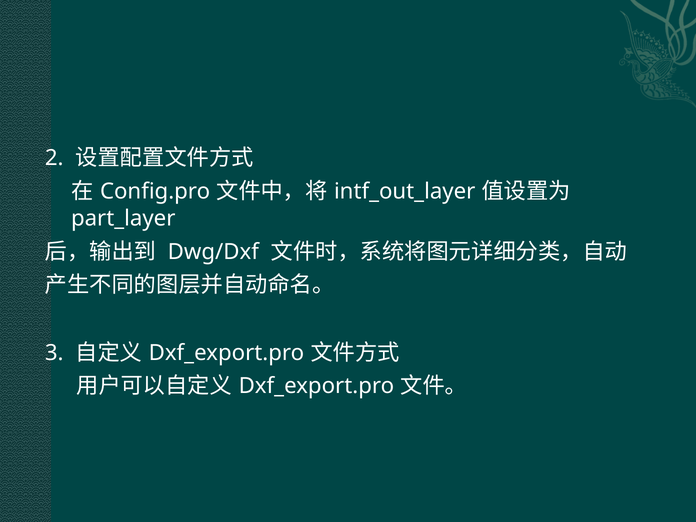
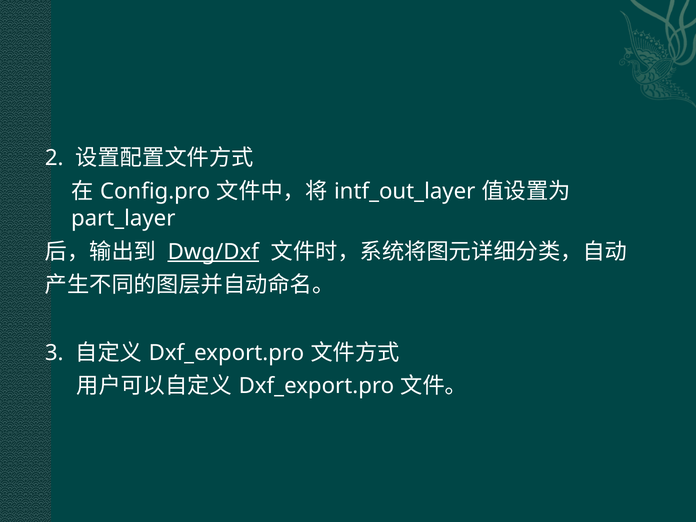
Dwg/Dxf underline: none -> present (213, 252)
